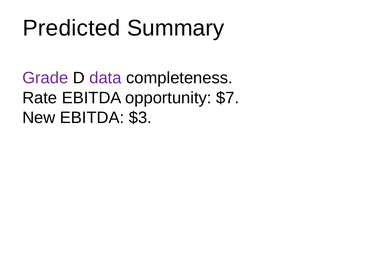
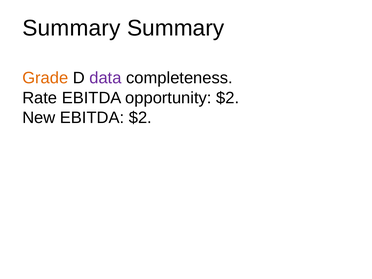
Predicted: Predicted -> Summary (71, 28)
Grade colour: purple -> orange (45, 78)
opportunity $7: $7 -> $2 (228, 98)
EBITDA $3: $3 -> $2 (140, 118)
